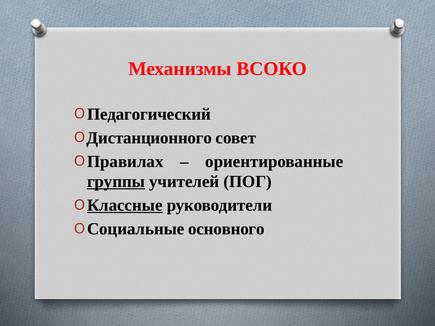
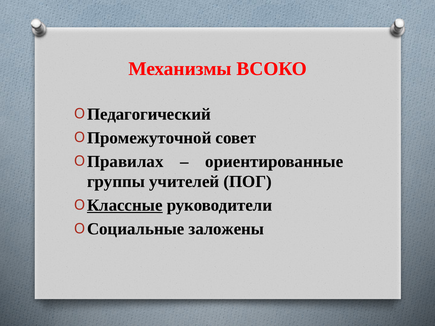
Дистанционного: Дистанционного -> Промежуточной (149, 138)
группы underline: present -> none (116, 182)
основного: основного -> заложены (226, 229)
